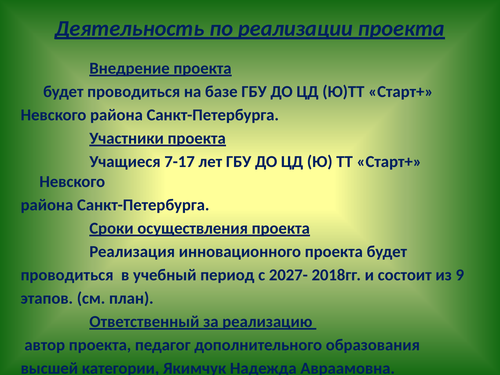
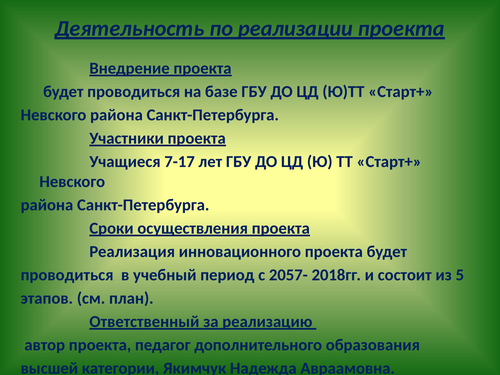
2027-: 2027- -> 2057- (288, 275)
9: 9 -> 5 (460, 275)
